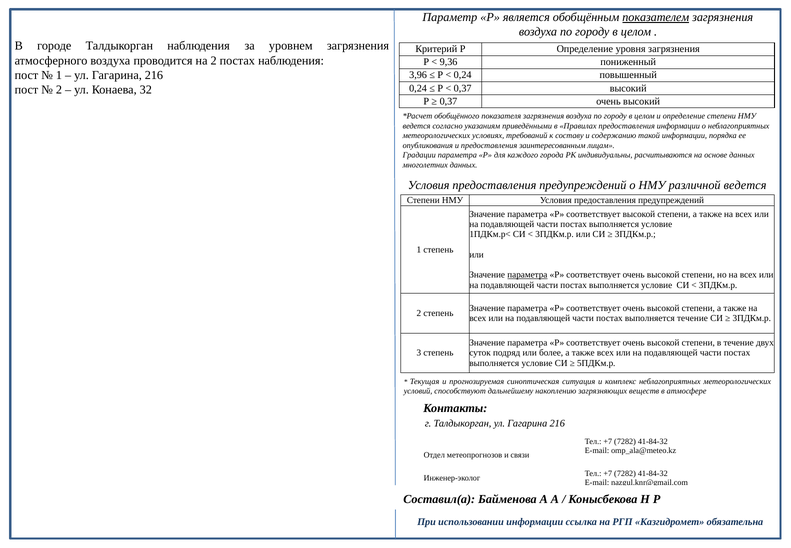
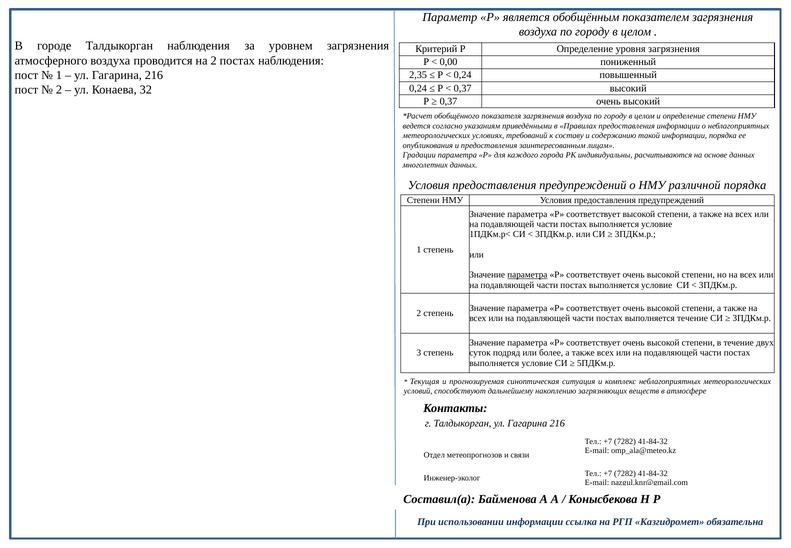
показателем underline: present -> none (656, 17)
9,36: 9,36 -> 0,00 (449, 62)
3,96: 3,96 -> 2,35 (418, 75)
различной ведется: ведется -> порядка (745, 185)
